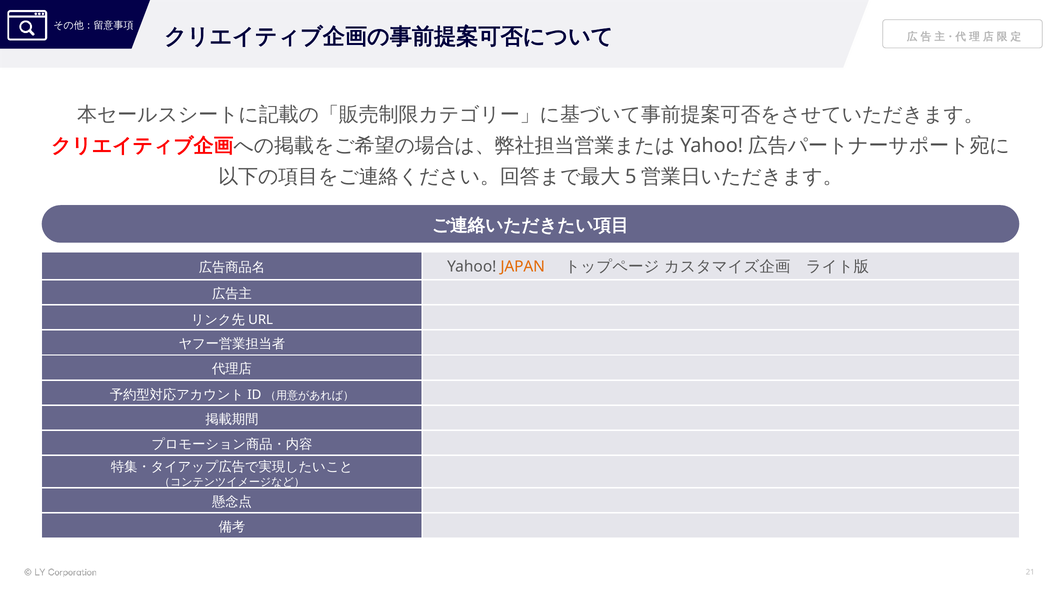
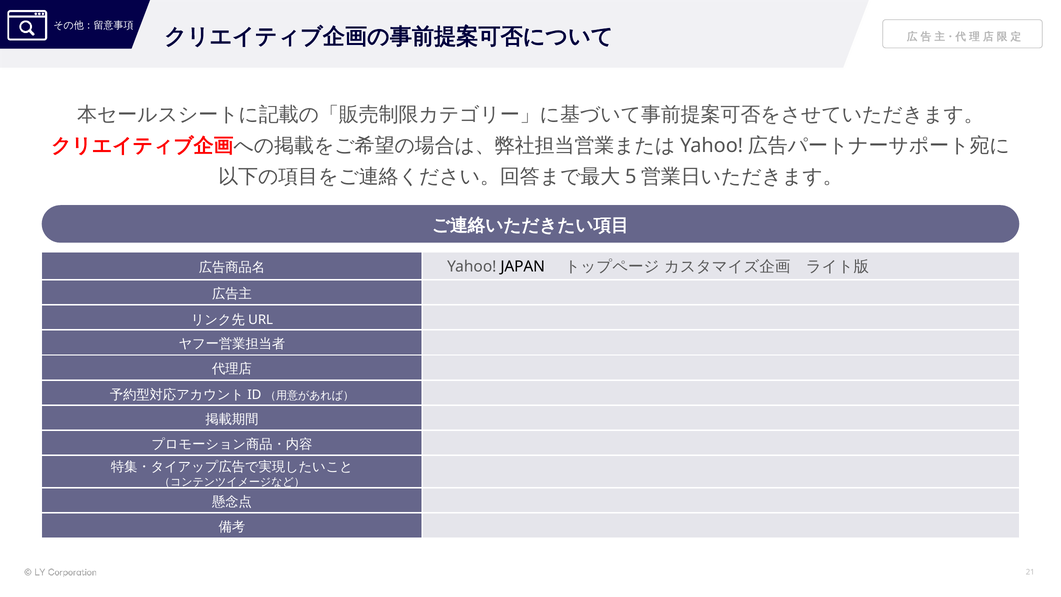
JAPAN colour: orange -> black (523, 267)
